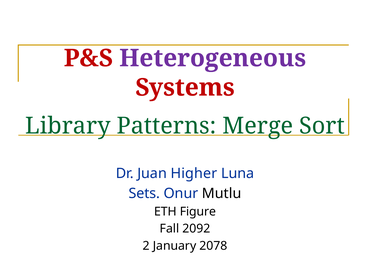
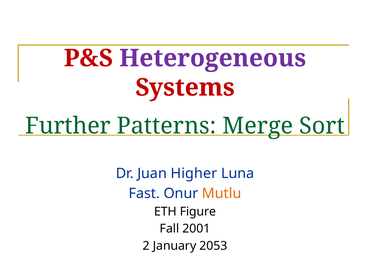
Library: Library -> Further (68, 126)
Sets: Sets -> Fast (144, 193)
Mutlu colour: black -> orange (222, 193)
2092: 2092 -> 2001 (196, 229)
2078: 2078 -> 2053 (213, 246)
